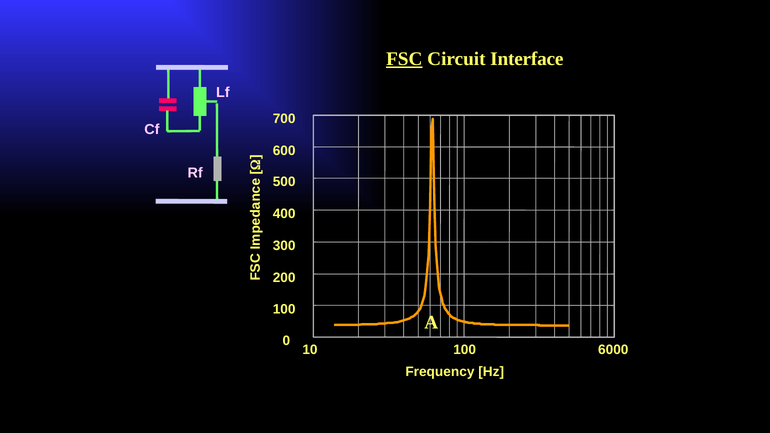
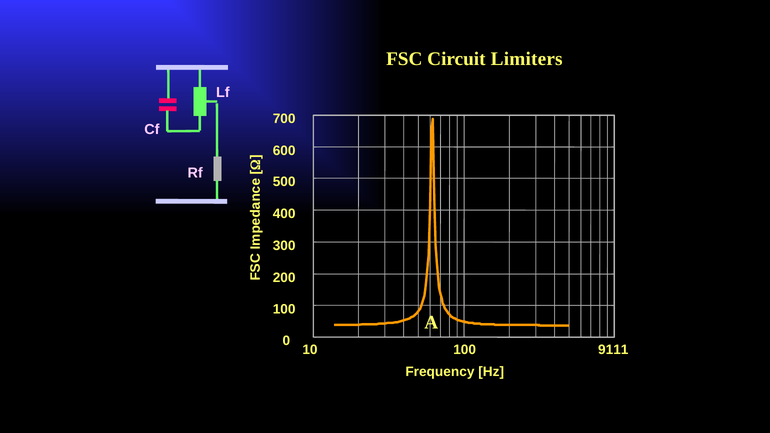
FSC underline: present -> none (404, 59)
Interface: Interface -> Limiters (527, 59)
6000: 6000 -> 9111 (613, 350)
